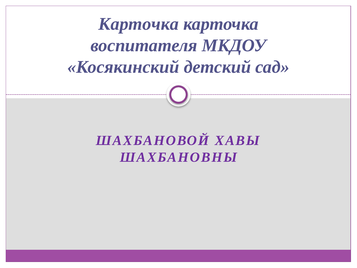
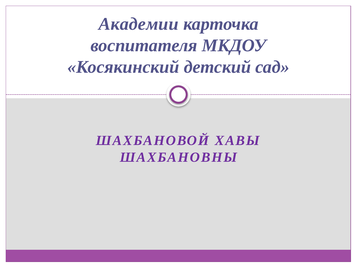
Карточка: Карточка -> Академии (139, 24)
